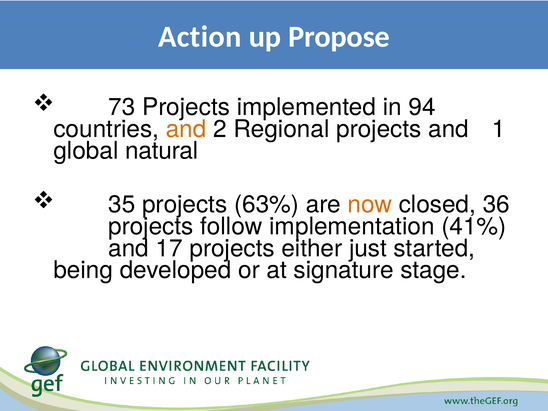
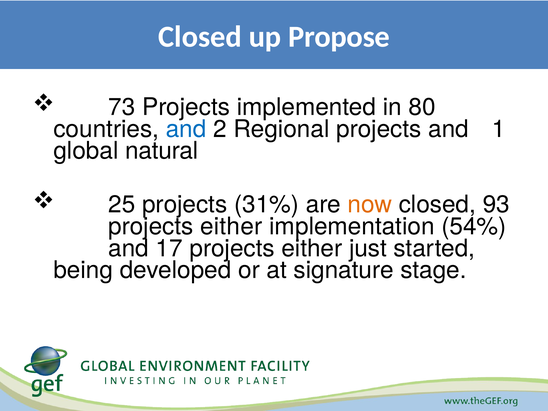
Action: Action -> Closed (200, 37)
94: 94 -> 80 (422, 107)
and colour: orange -> blue (186, 129)
35: 35 -> 25 (122, 204)
63%: 63% -> 31% (267, 204)
36: 36 -> 93 (496, 204)
follow: follow -> either (231, 226)
41%: 41% -> 54% (474, 226)
